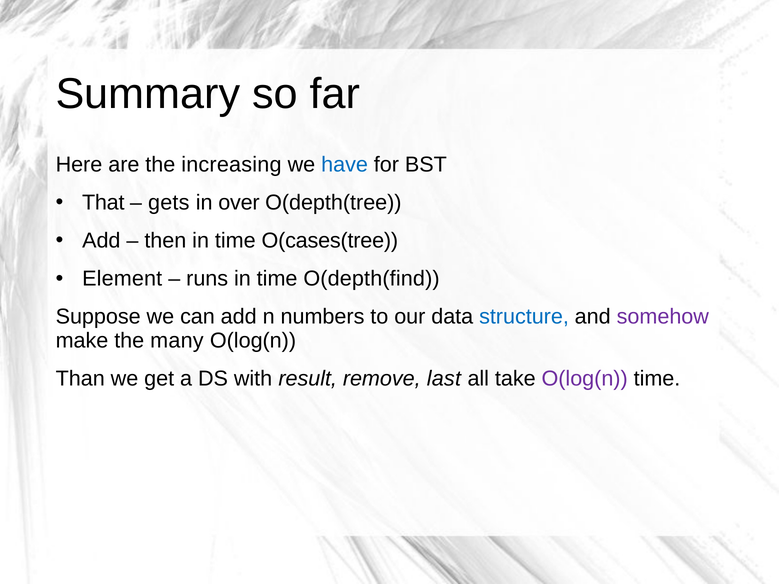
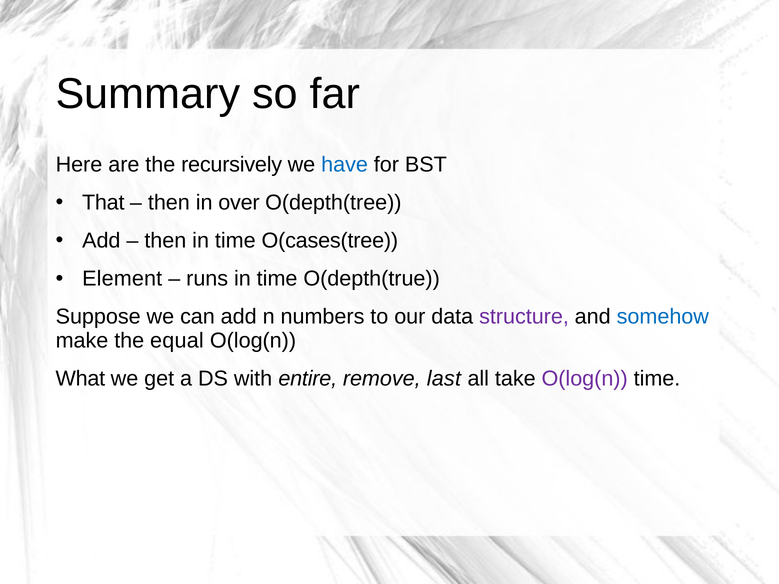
increasing: increasing -> recursively (232, 164)
gets: gets -> then (169, 203)
O(depth(find: O(depth(find -> O(depth(true (372, 279)
structure colour: blue -> purple (524, 317)
somehow colour: purple -> blue (663, 317)
many: many -> equal (177, 341)
Than: Than -> What (80, 379)
result: result -> entire (308, 379)
